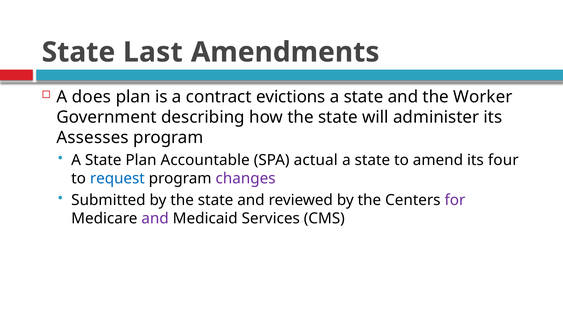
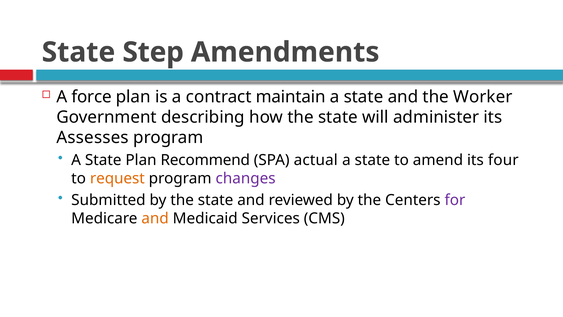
Last: Last -> Step (153, 52)
does: does -> force (92, 97)
evictions: evictions -> maintain (291, 97)
Accountable: Accountable -> Recommend (205, 160)
request colour: blue -> orange (117, 178)
and colour: purple -> orange (155, 218)
